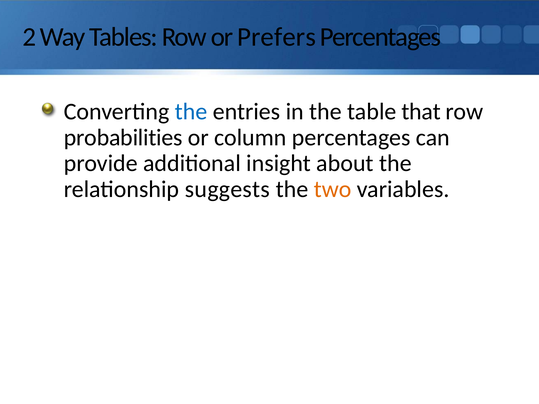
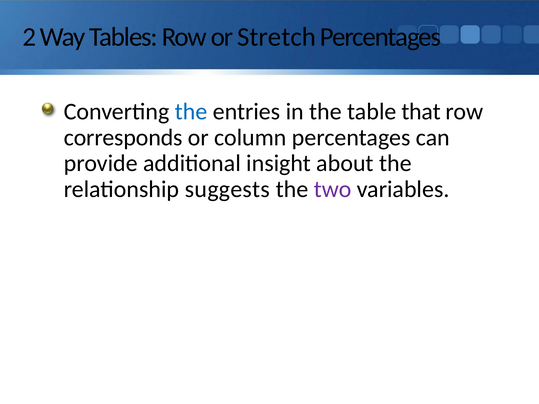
Prefers: Prefers -> Stretch (277, 37)
probabilities: probabilities -> corresponds (123, 138)
two colour: orange -> purple (333, 189)
